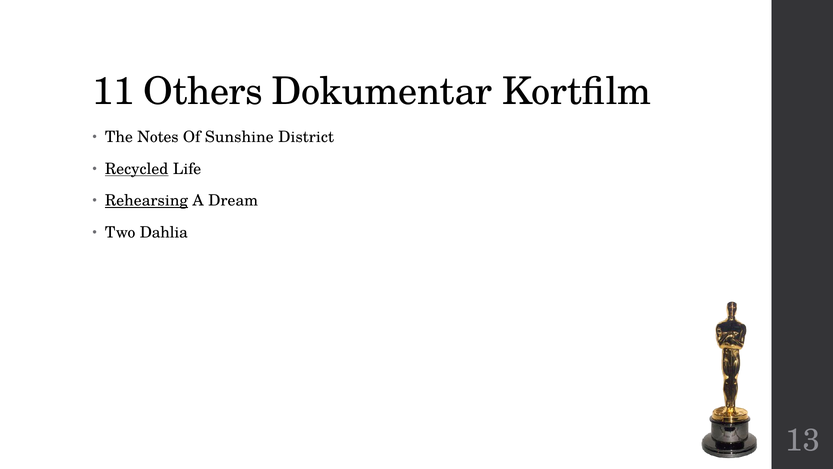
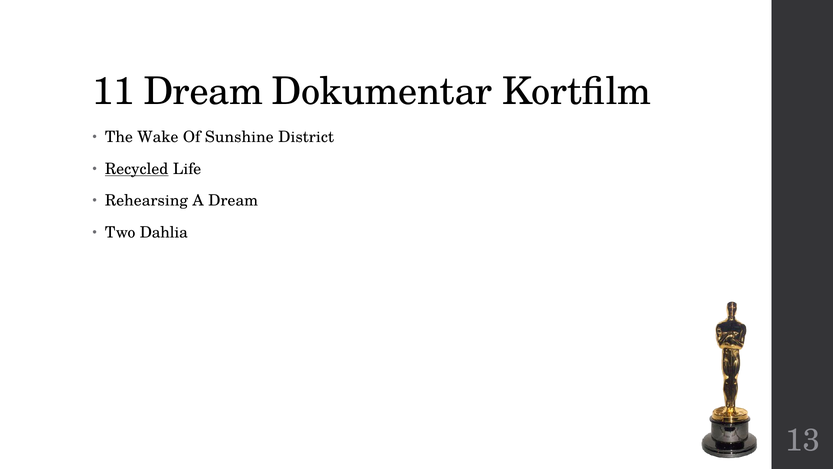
11 Others: Others -> Dream (203, 92)
Notes: Notes -> Wake (158, 137)
Rehearsing underline: present -> none (146, 201)
